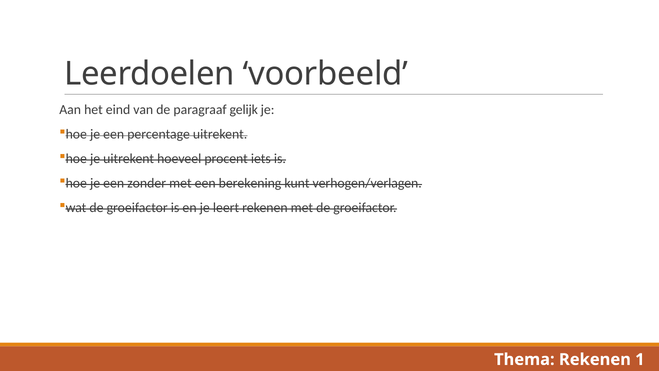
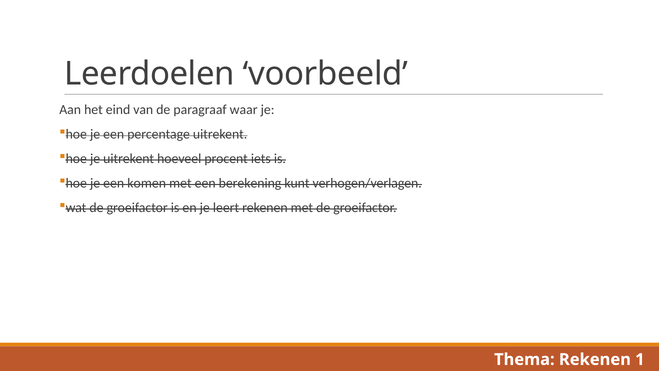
gelijk: gelijk -> waar (244, 110)
zonder: zonder -> komen (147, 183)
